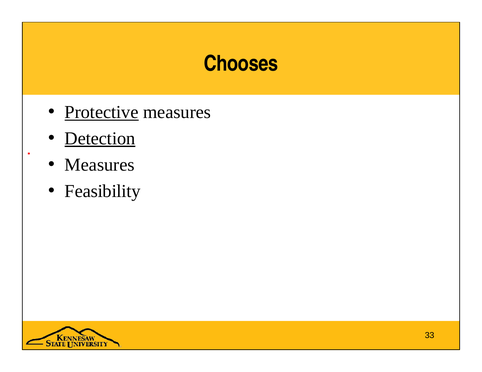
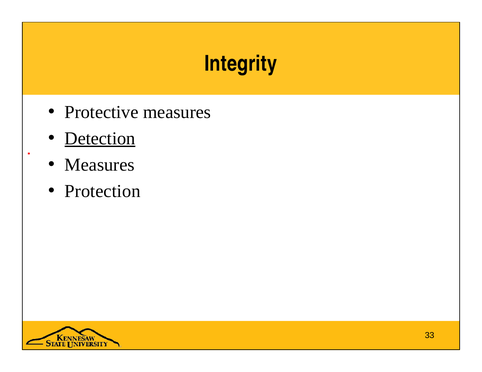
Chooses: Chooses -> Integrity (241, 64)
Protective underline: present -> none (102, 112)
Feasibility: Feasibility -> Protection (103, 191)
